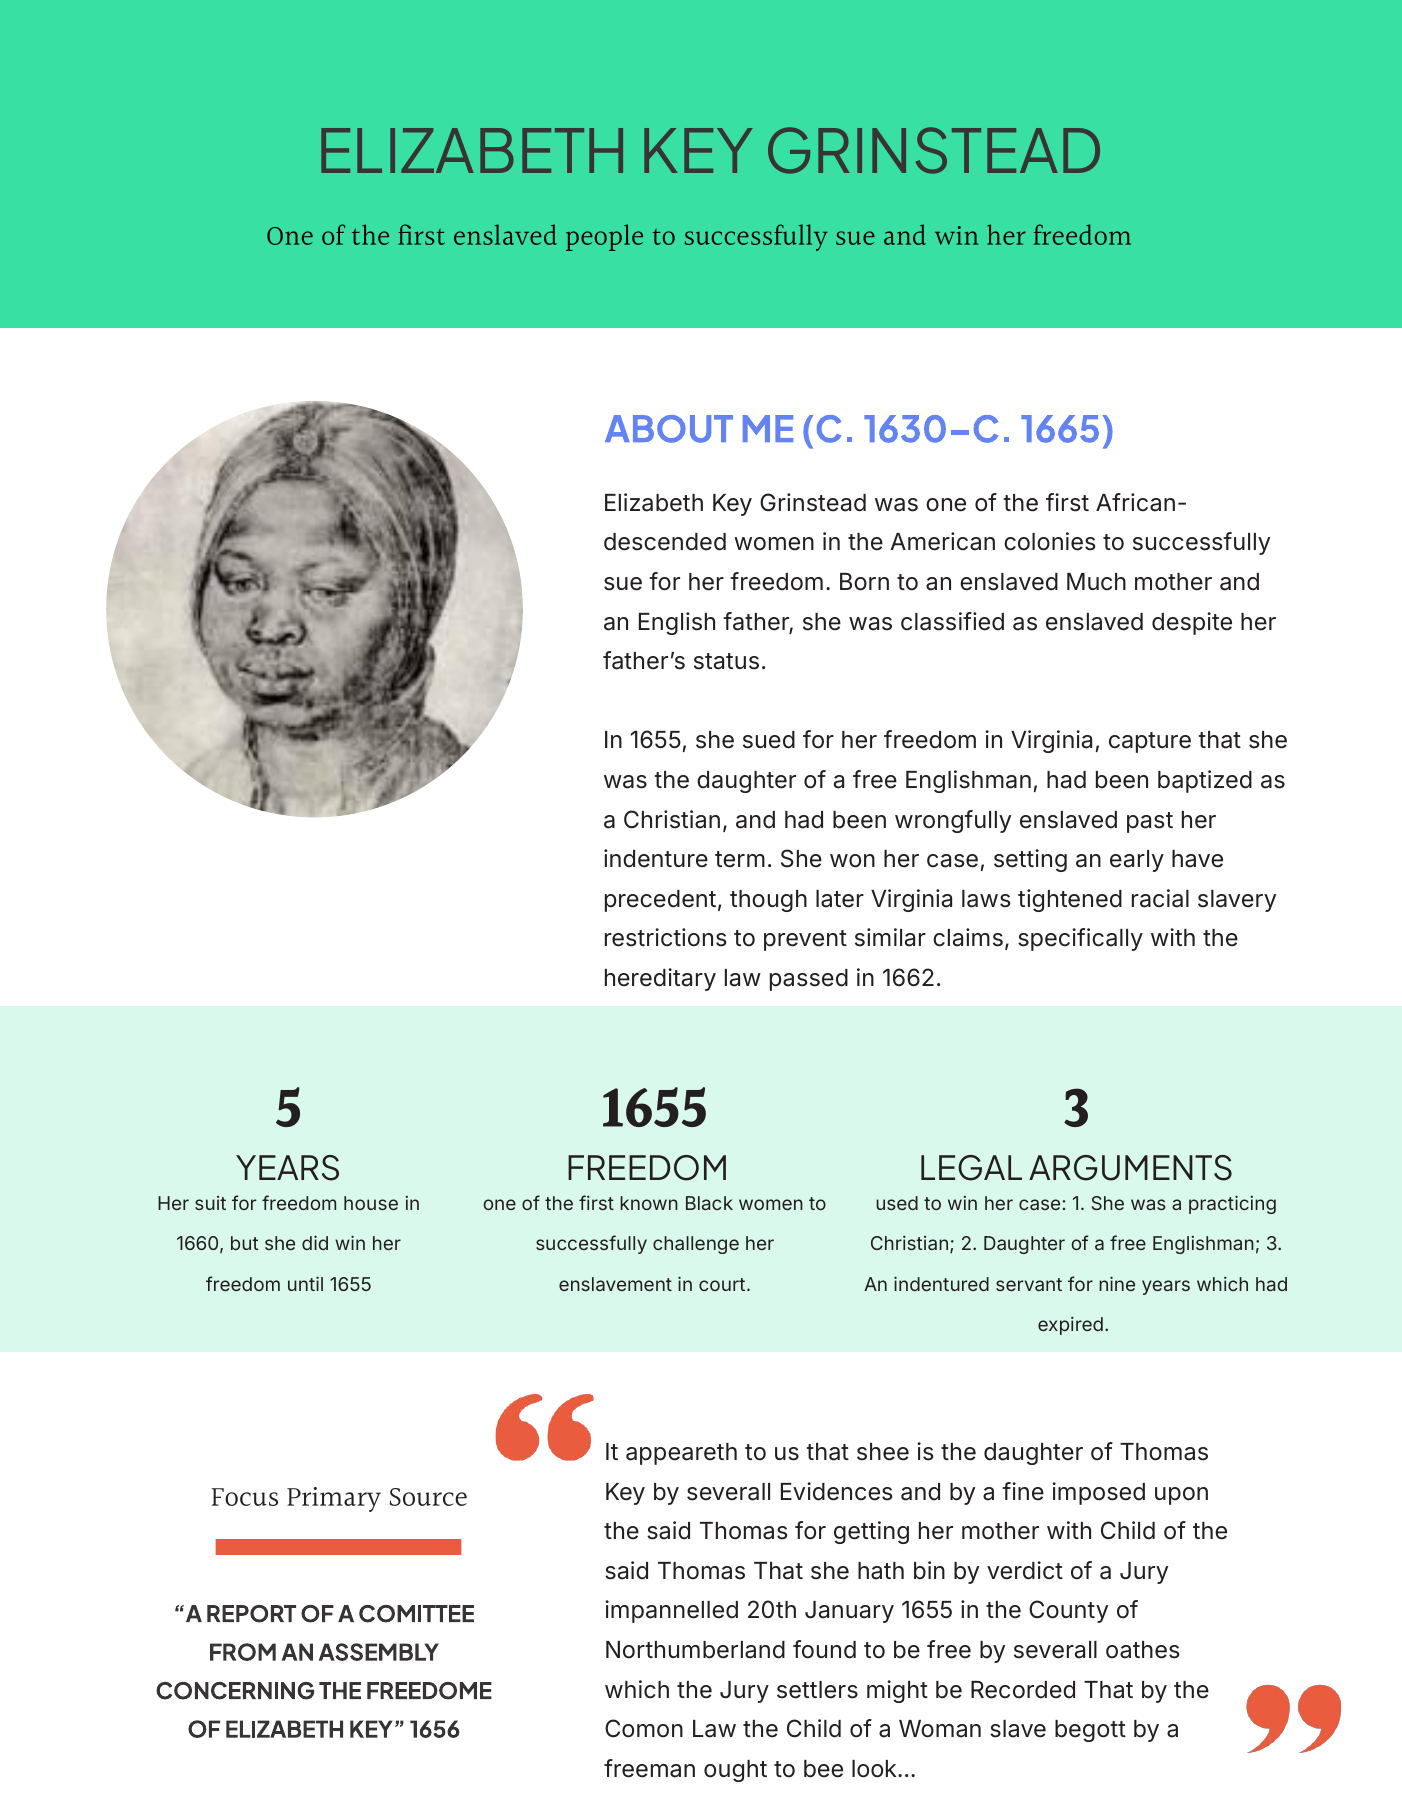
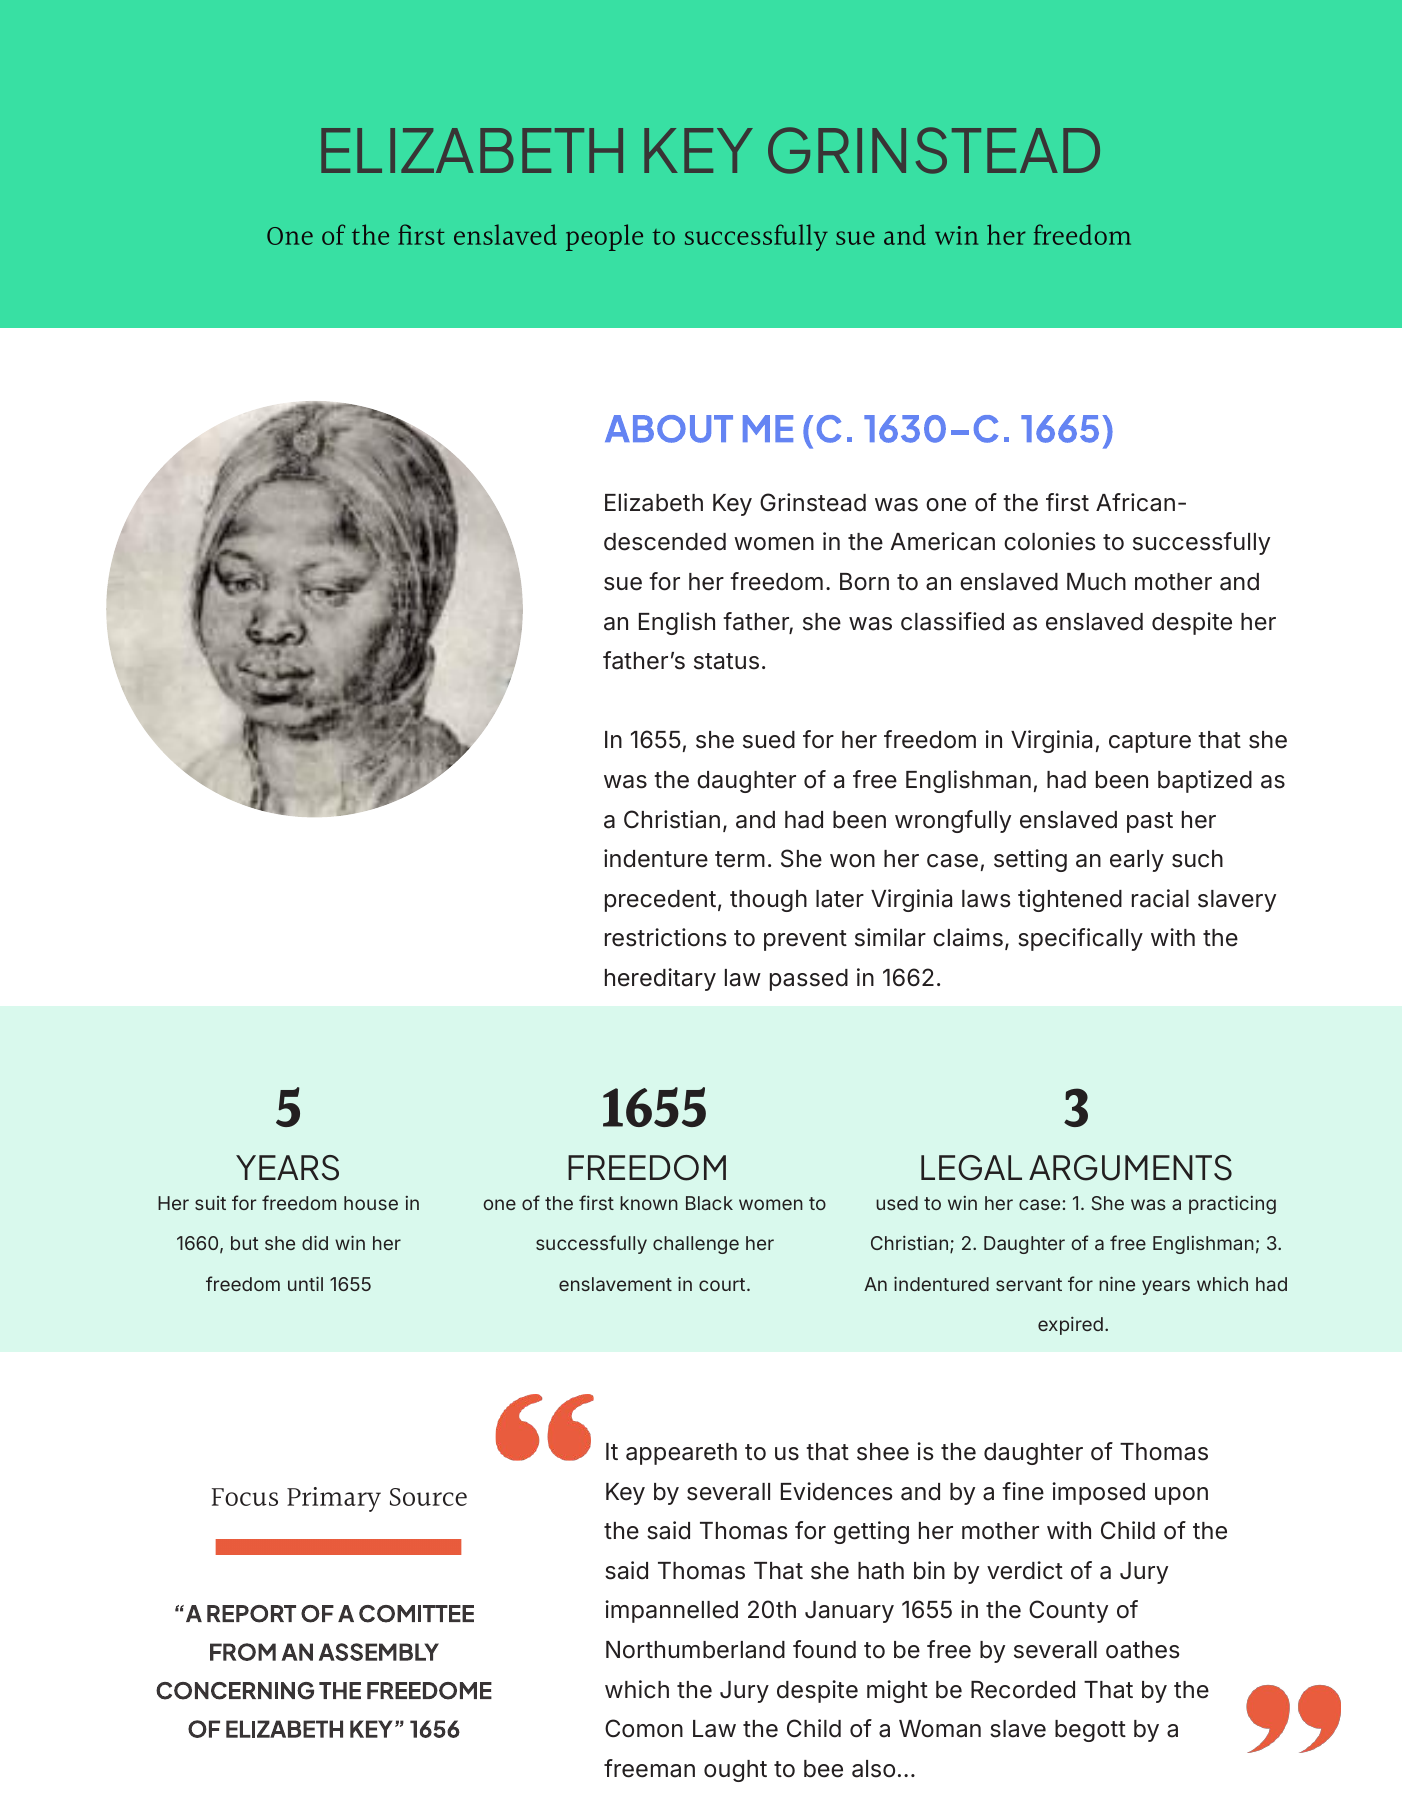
have: have -> such (1198, 860)
Jury settlers: settlers -> despite (817, 1691)
look: look -> also (884, 1770)
